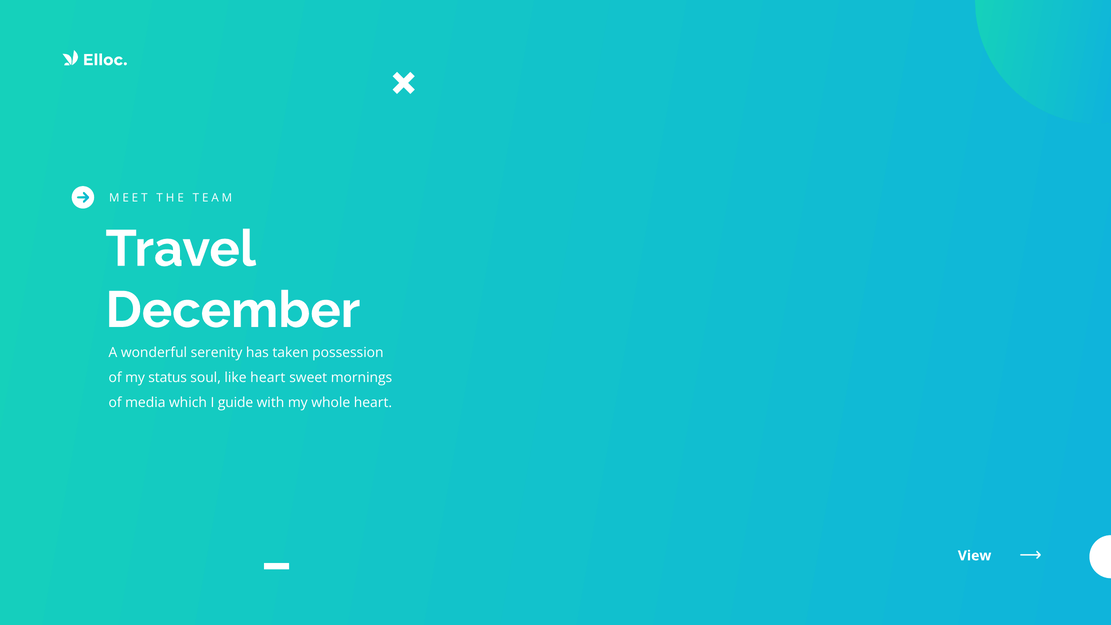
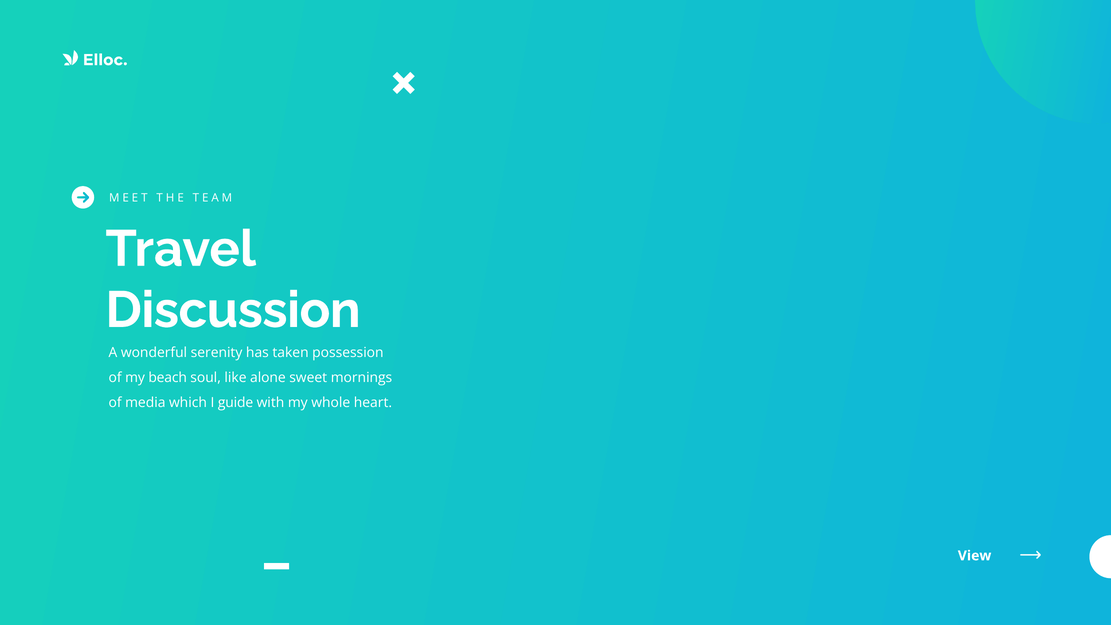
December: December -> Discussion (233, 310)
status: status -> beach (168, 378)
like heart: heart -> alone (268, 378)
